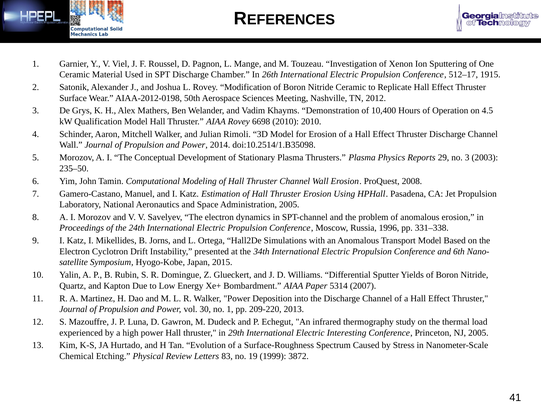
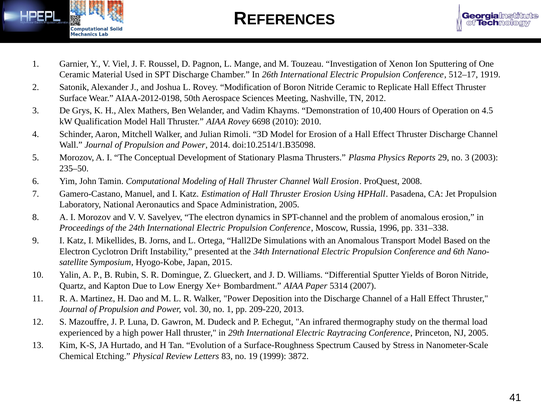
1915: 1915 -> 1919 (490, 75)
Interesting: Interesting -> Raytracing (347, 332)
